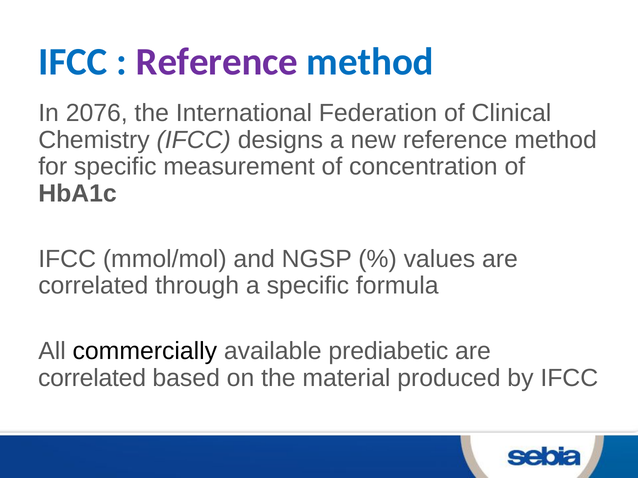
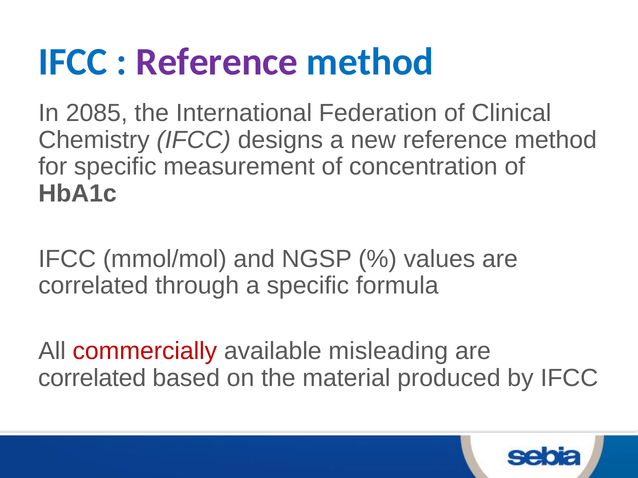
2076: 2076 -> 2085 (97, 113)
commercially colour: black -> red (145, 352)
prediabetic: prediabetic -> misleading (388, 352)
